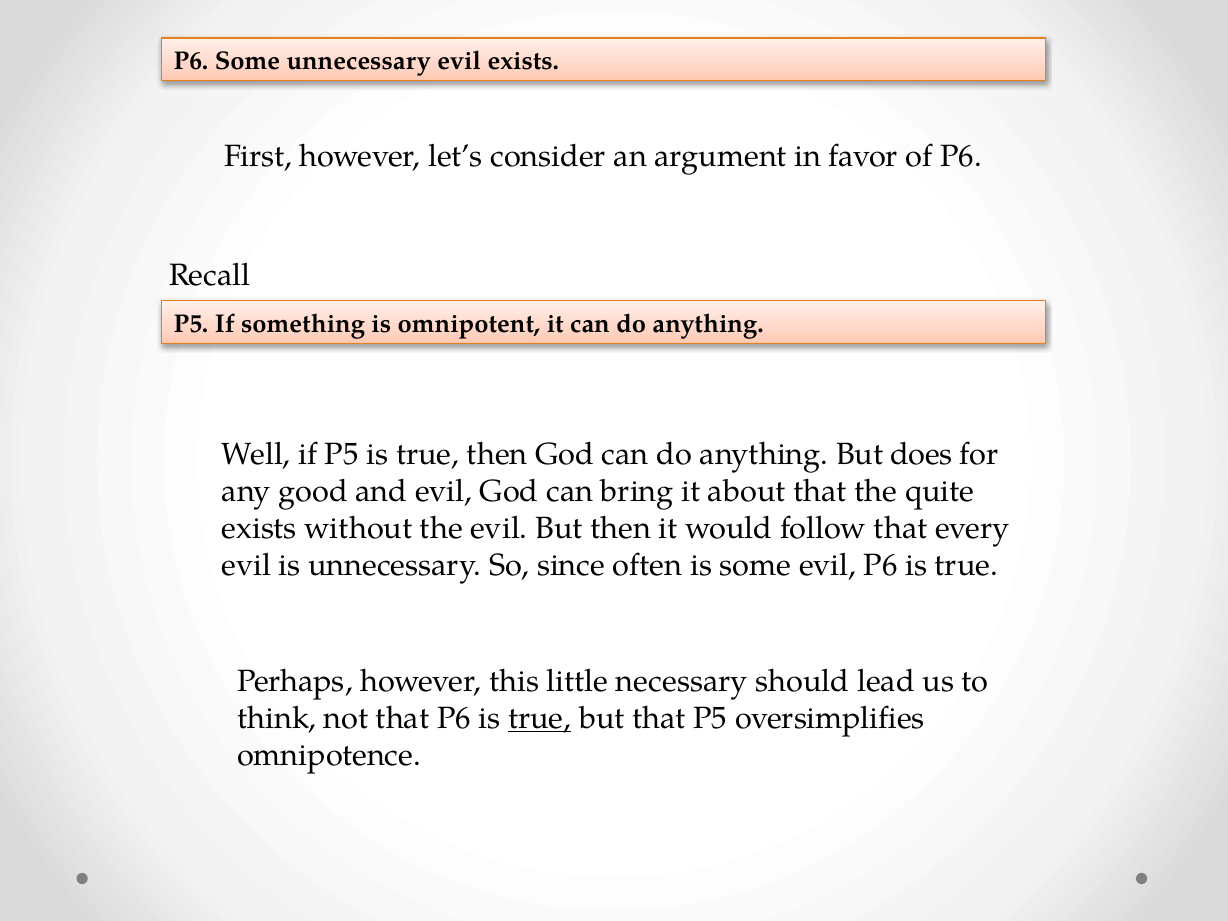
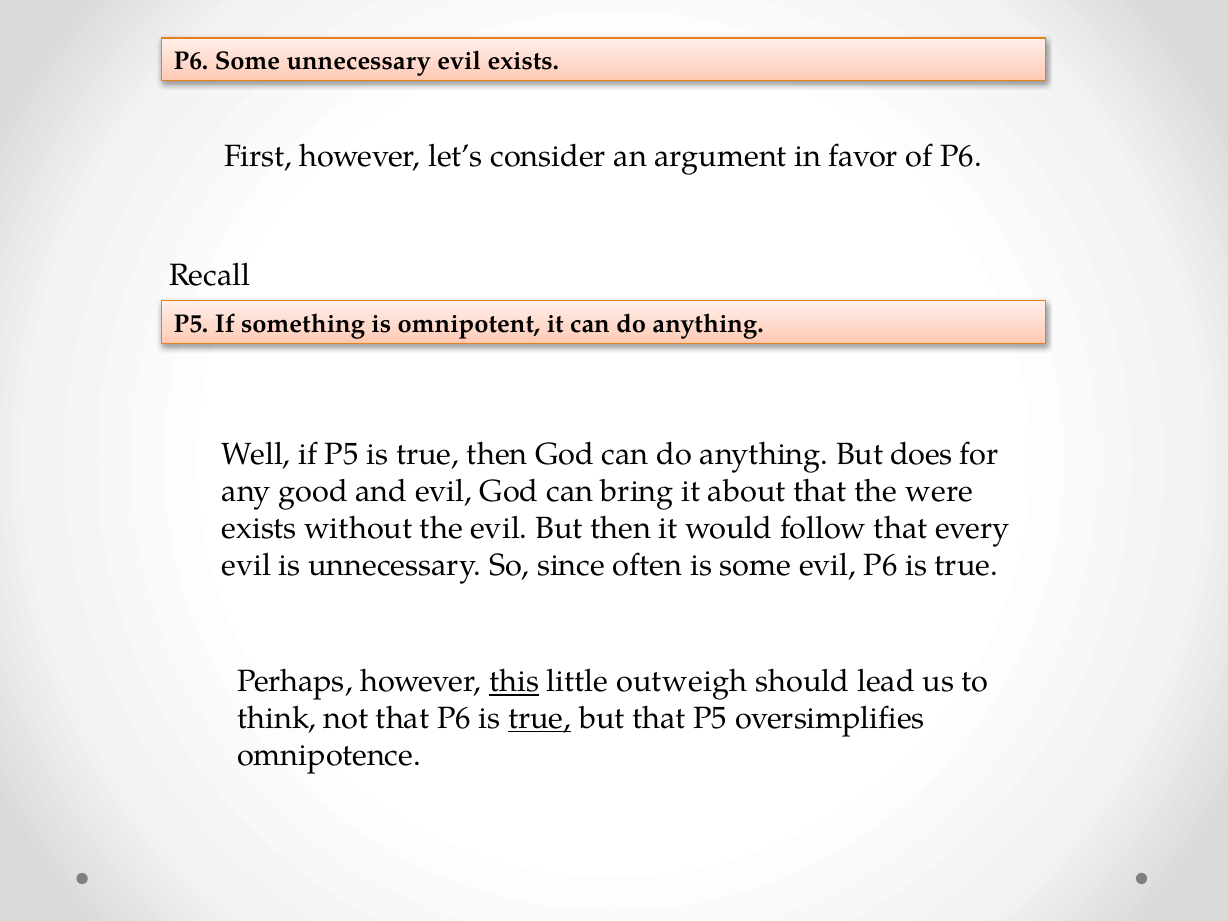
quite: quite -> were (940, 492)
this underline: none -> present (514, 682)
necessary: necessary -> outweigh (682, 682)
